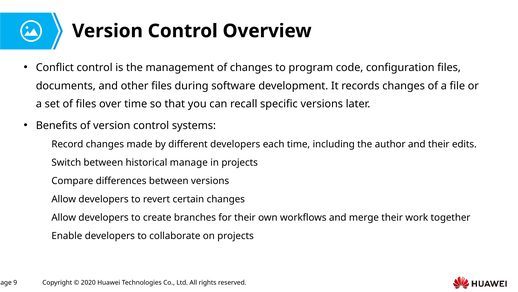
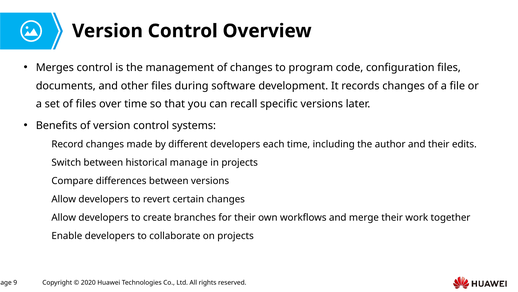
Conflict: Conflict -> Merges (55, 67)
